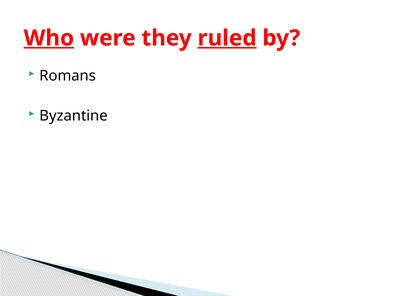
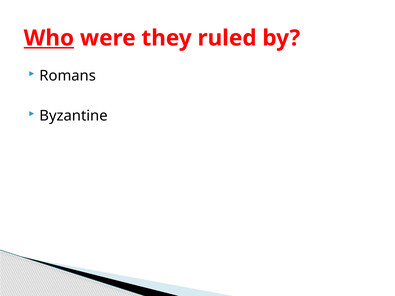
ruled underline: present -> none (227, 38)
